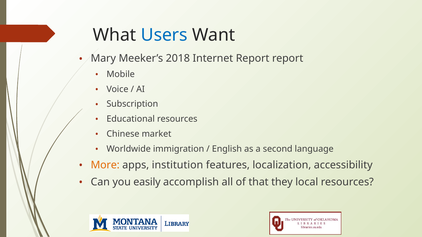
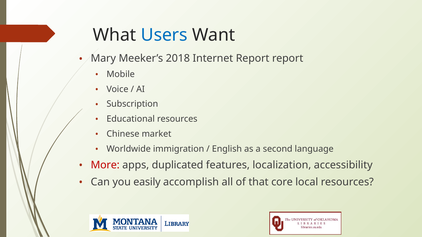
More colour: orange -> red (105, 165)
institution: institution -> duplicated (178, 165)
they: they -> core (282, 182)
